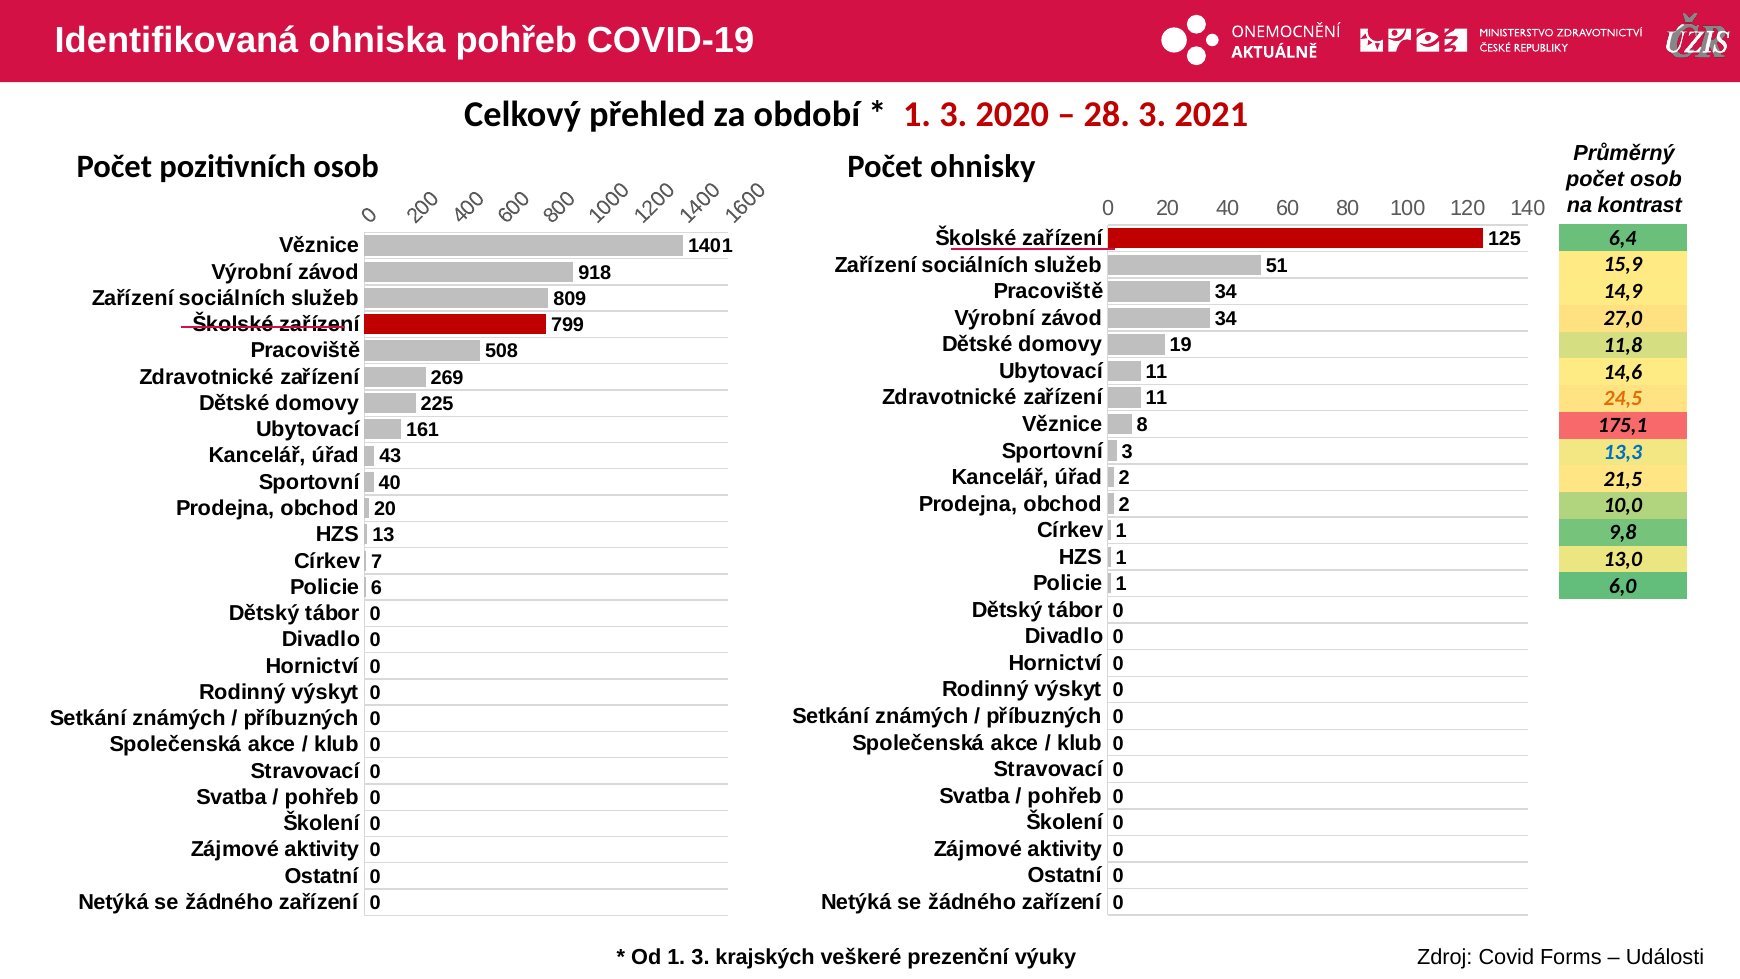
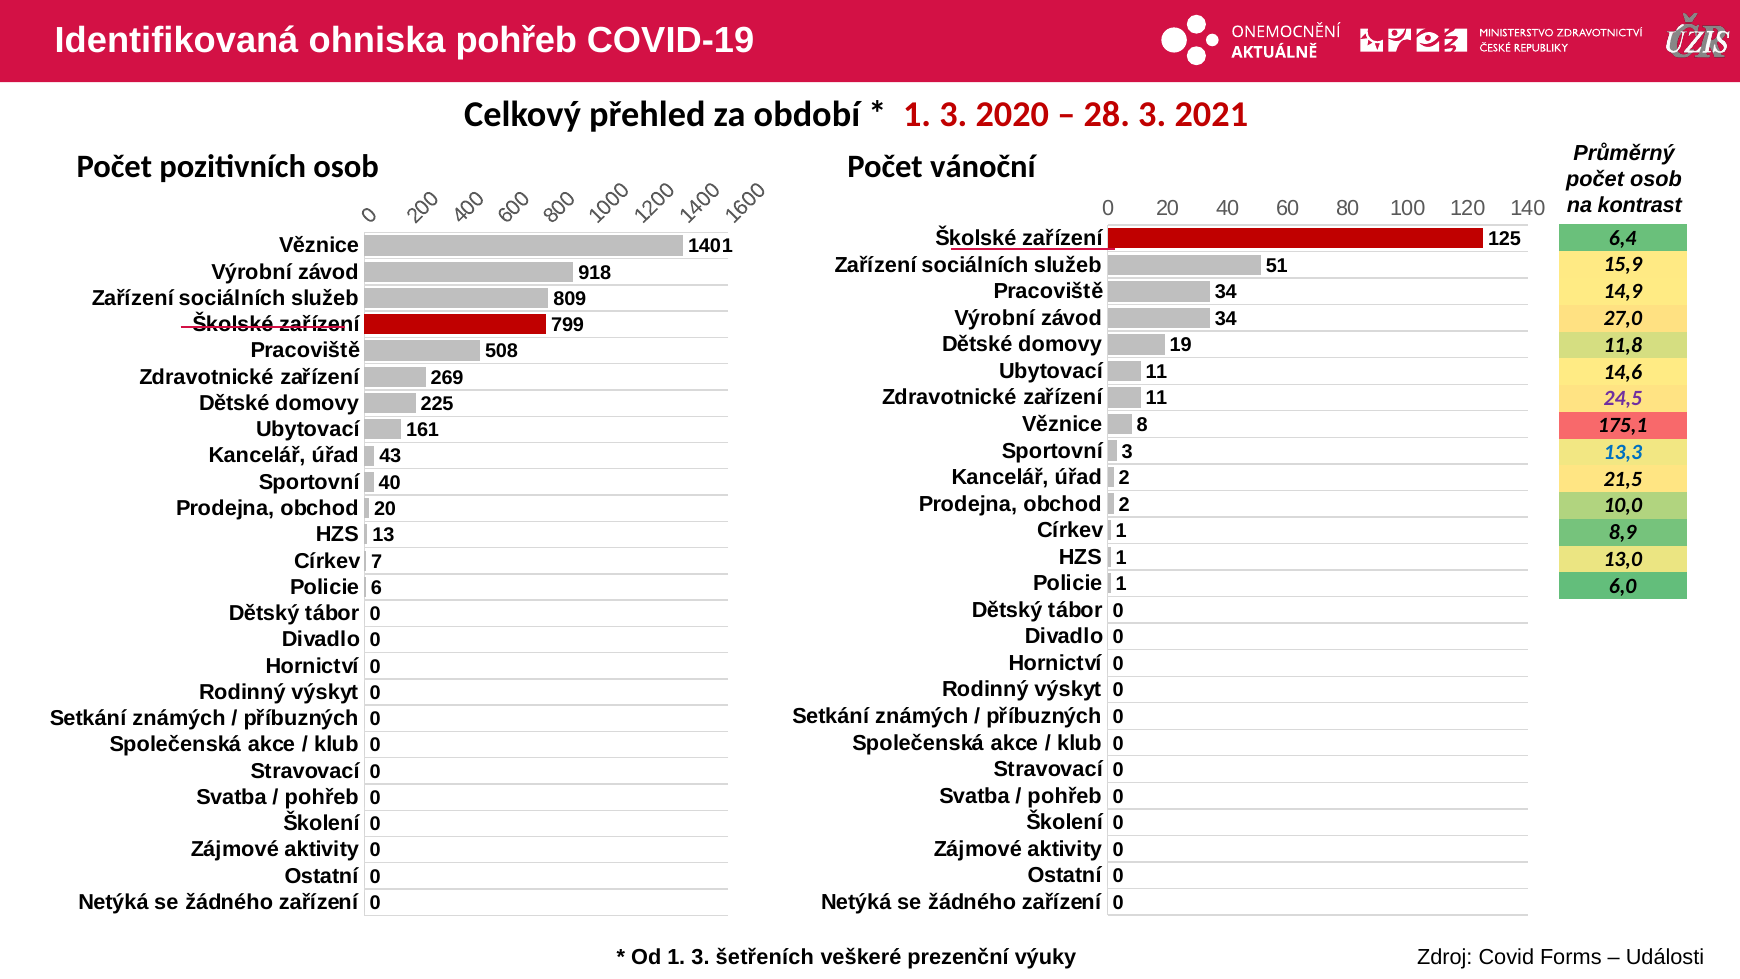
ohnisky: ohnisky -> vánoční (983, 166)
24,5 colour: orange -> purple (1623, 399)
9,8: 9,8 -> 8,9 (1623, 532)
krajských: krajských -> šetřeních (765, 957)
